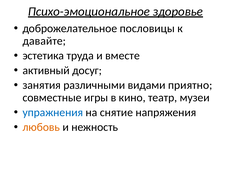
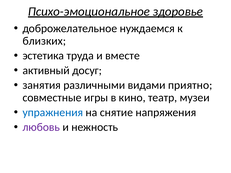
пословицы: пословицы -> нуждаемся (147, 28)
давайте: давайте -> близких (44, 41)
любовь colour: orange -> purple (41, 127)
